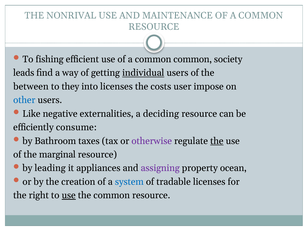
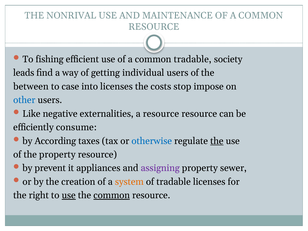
common common: common -> tradable (193, 59)
individual underline: present -> none (143, 73)
they: they -> case (70, 86)
user: user -> stop (182, 86)
a deciding: deciding -> resource (161, 114)
Bathroom: Bathroom -> According (55, 141)
otherwise colour: purple -> blue (152, 141)
the marginal: marginal -> property (57, 155)
leading: leading -> prevent (50, 168)
ocean: ocean -> sewer (233, 168)
system colour: blue -> orange (129, 182)
common underline: none -> present (112, 195)
